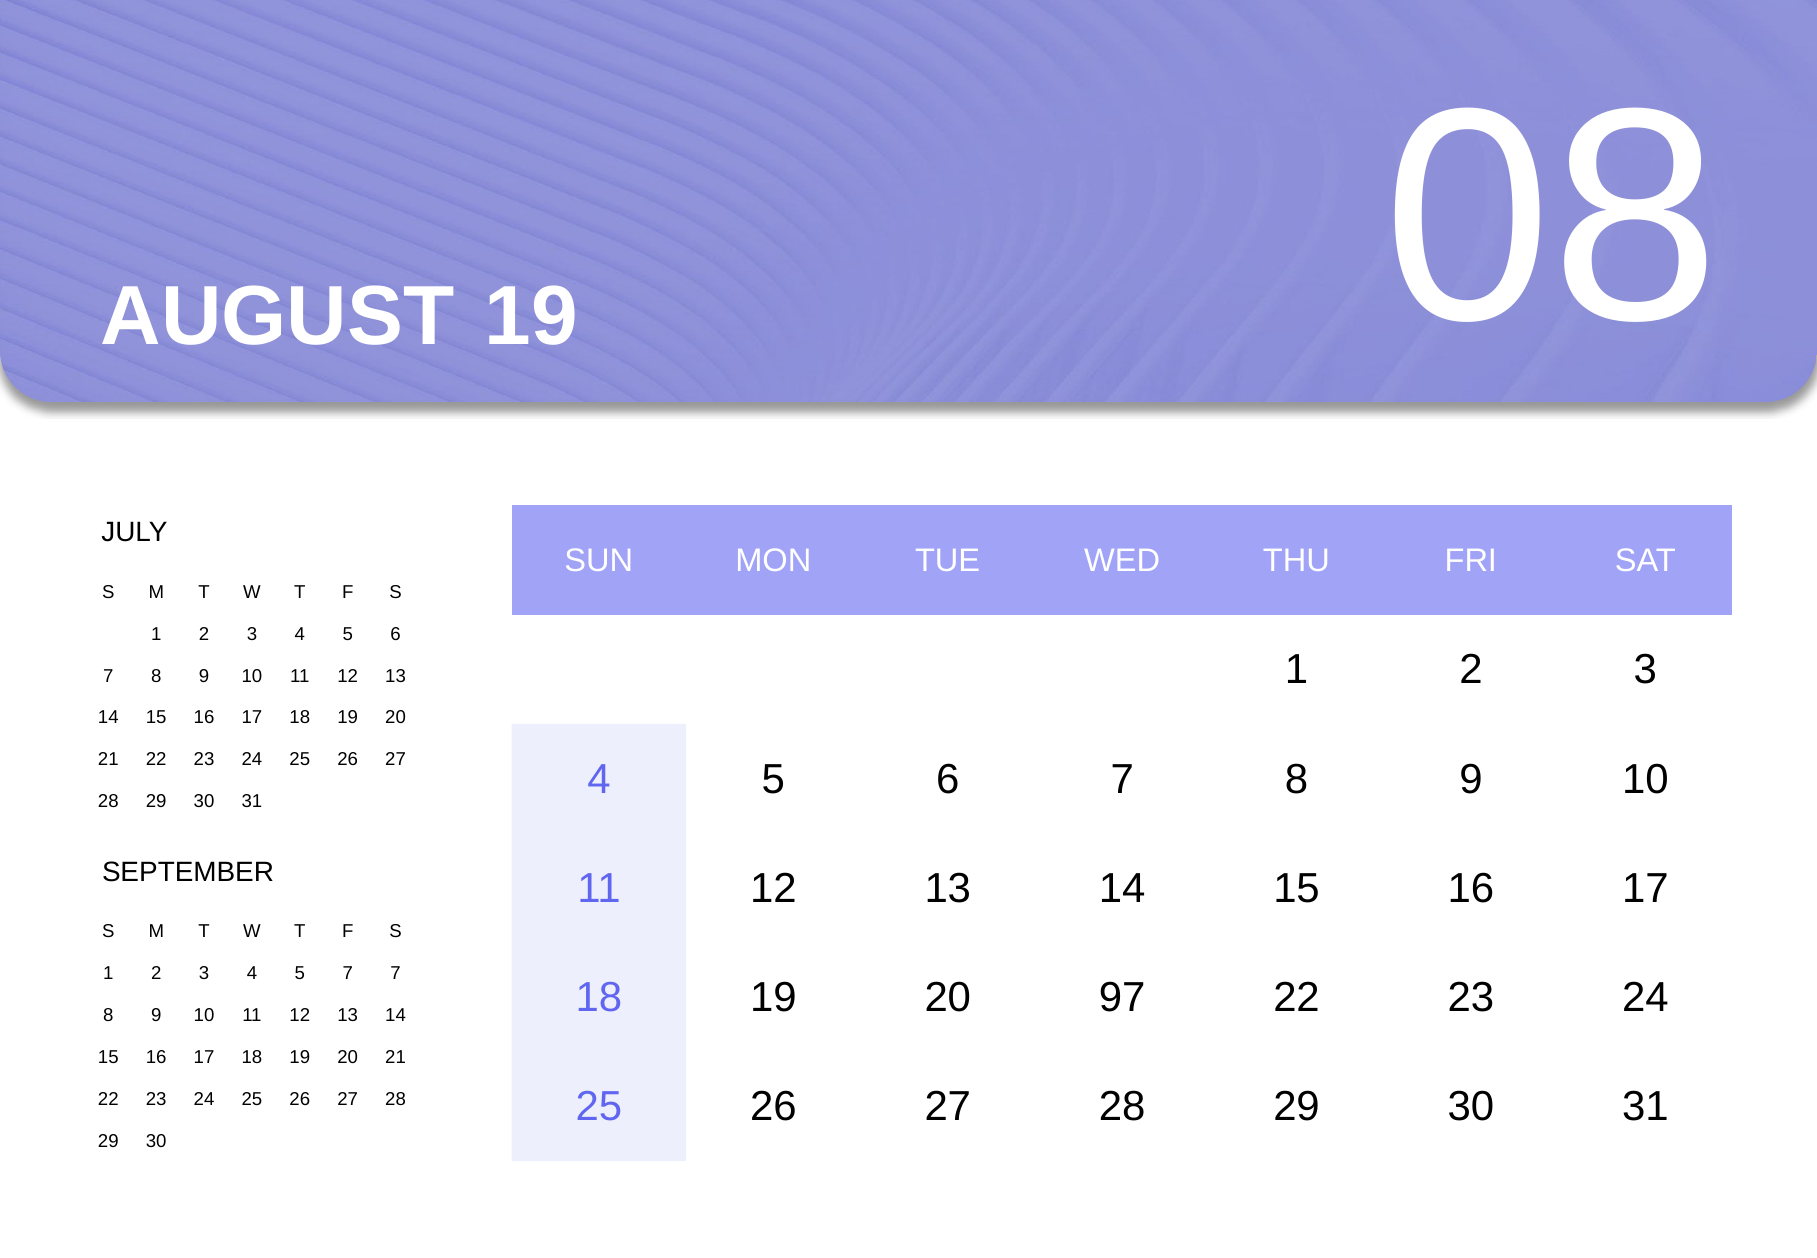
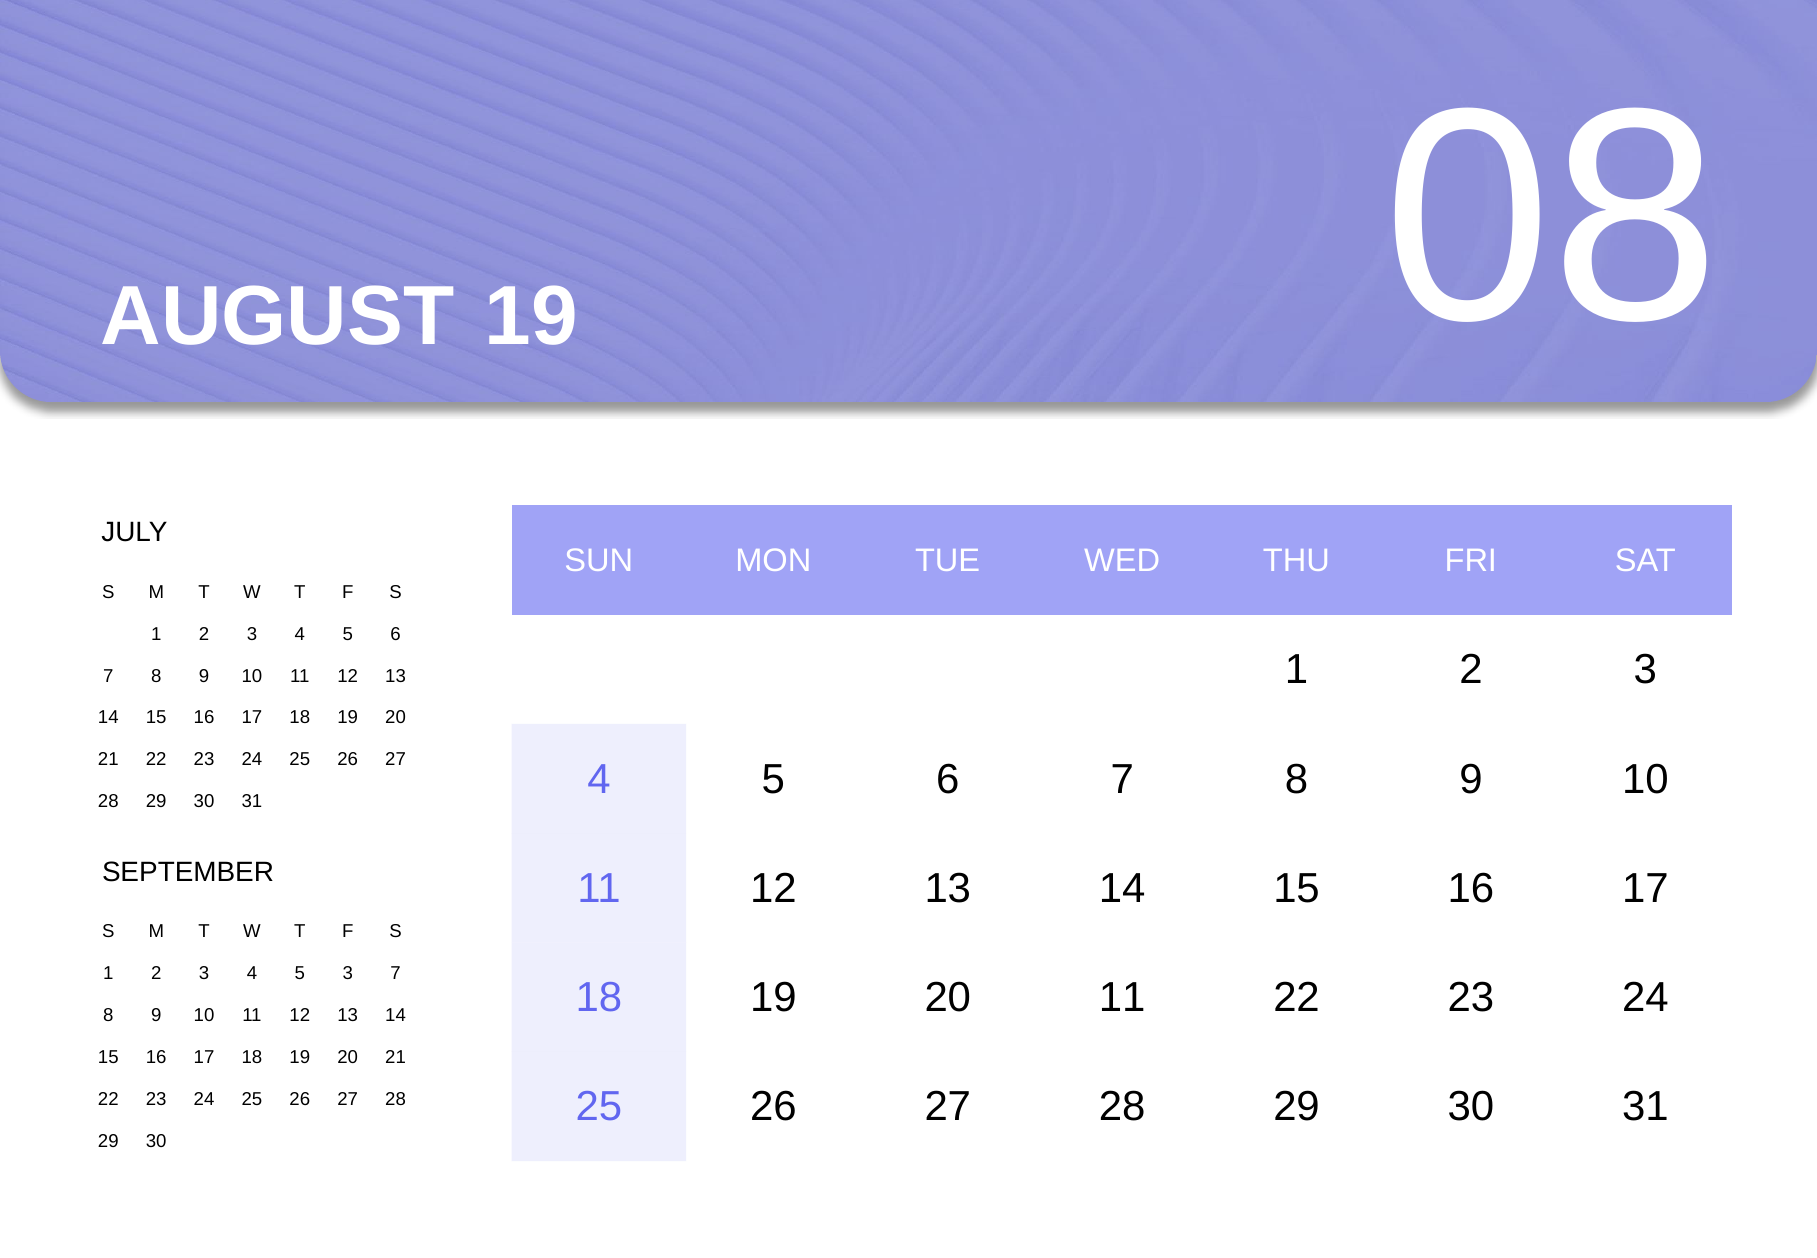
5 7: 7 -> 3 (348, 974)
20 97: 97 -> 11 (1122, 998)
